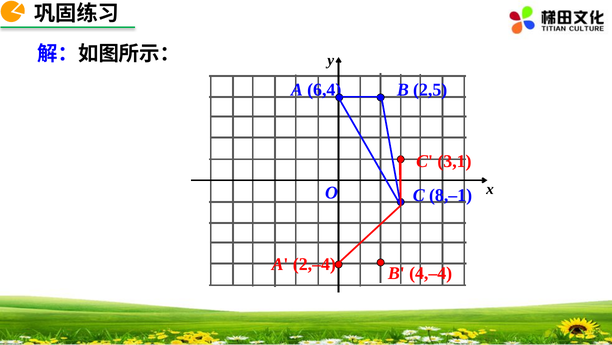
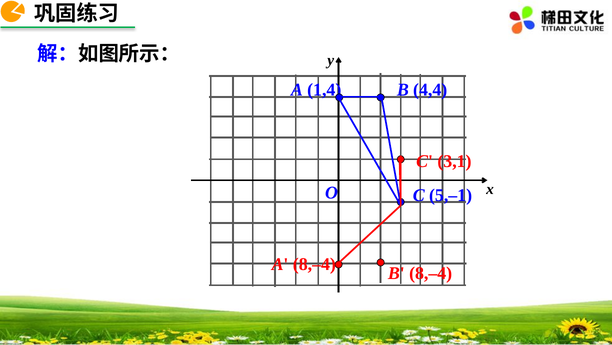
6,4: 6,4 -> 1,4 (324, 90)
2,5: 2,5 -> 4,4 (430, 90)
8,–1: 8,–1 -> 5,–1 (451, 195)
A 2,–4: 2,–4 -> 8,–4 (314, 264)
B 4,–4: 4,–4 -> 8,–4 (431, 273)
